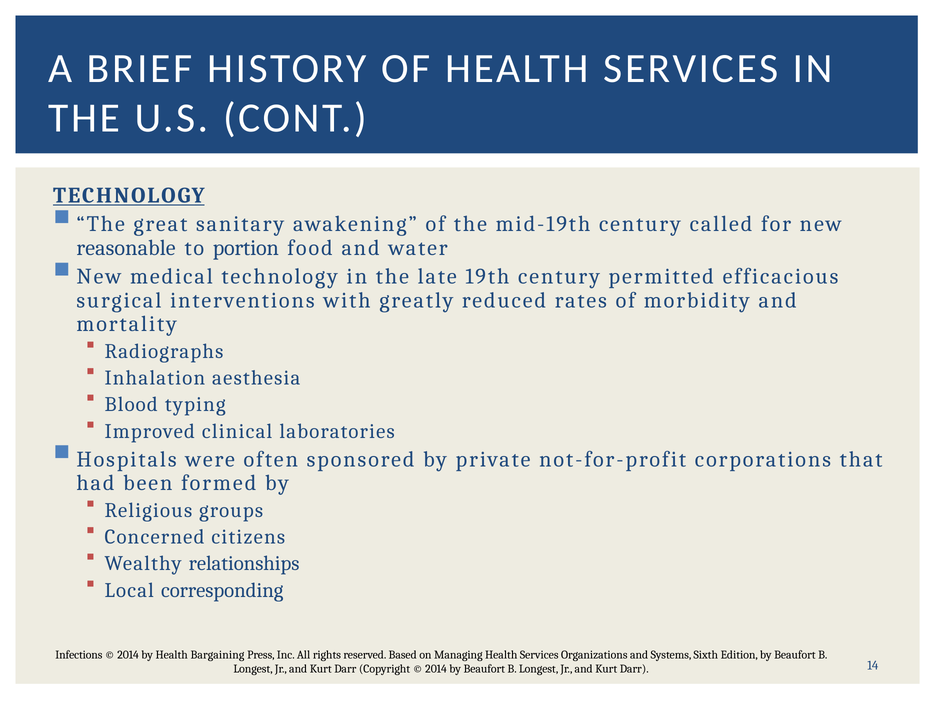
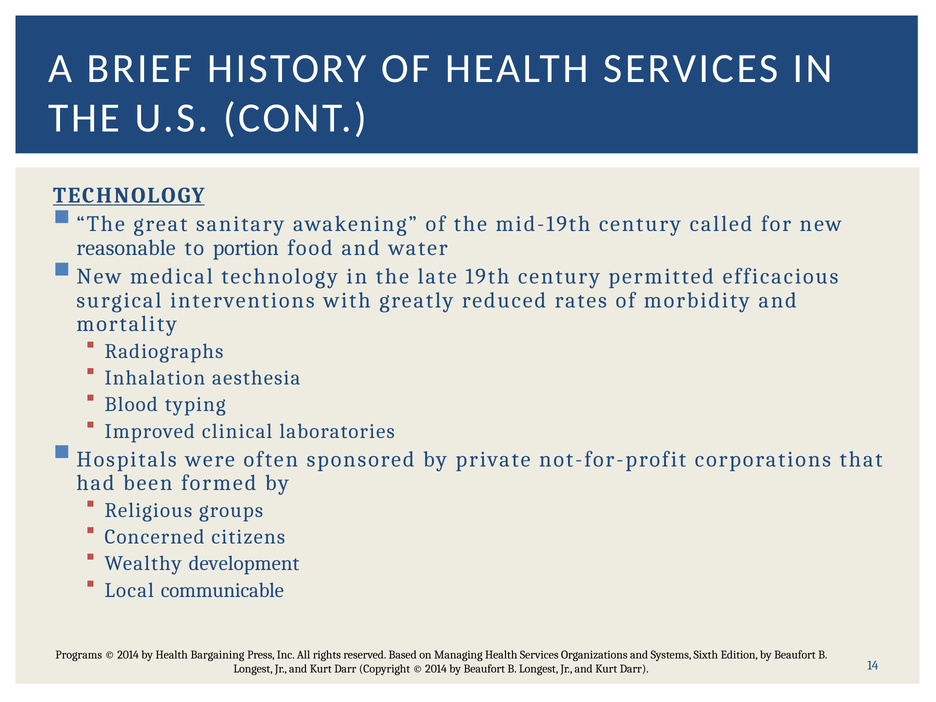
relationships: relationships -> development (244, 564)
corresponding: corresponding -> communicable (222, 590)
Infections: Infections -> Programs (79, 655)
